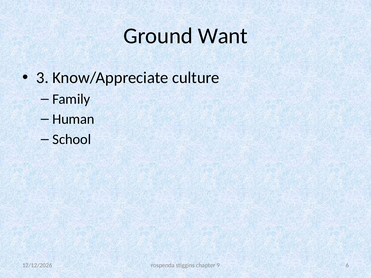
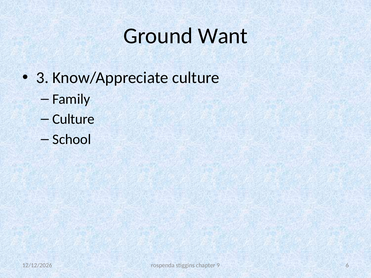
Human: Human -> Culture (73, 119)
